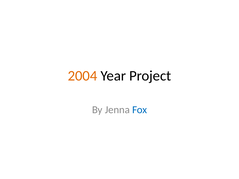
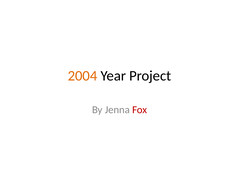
Fox colour: blue -> red (140, 110)
